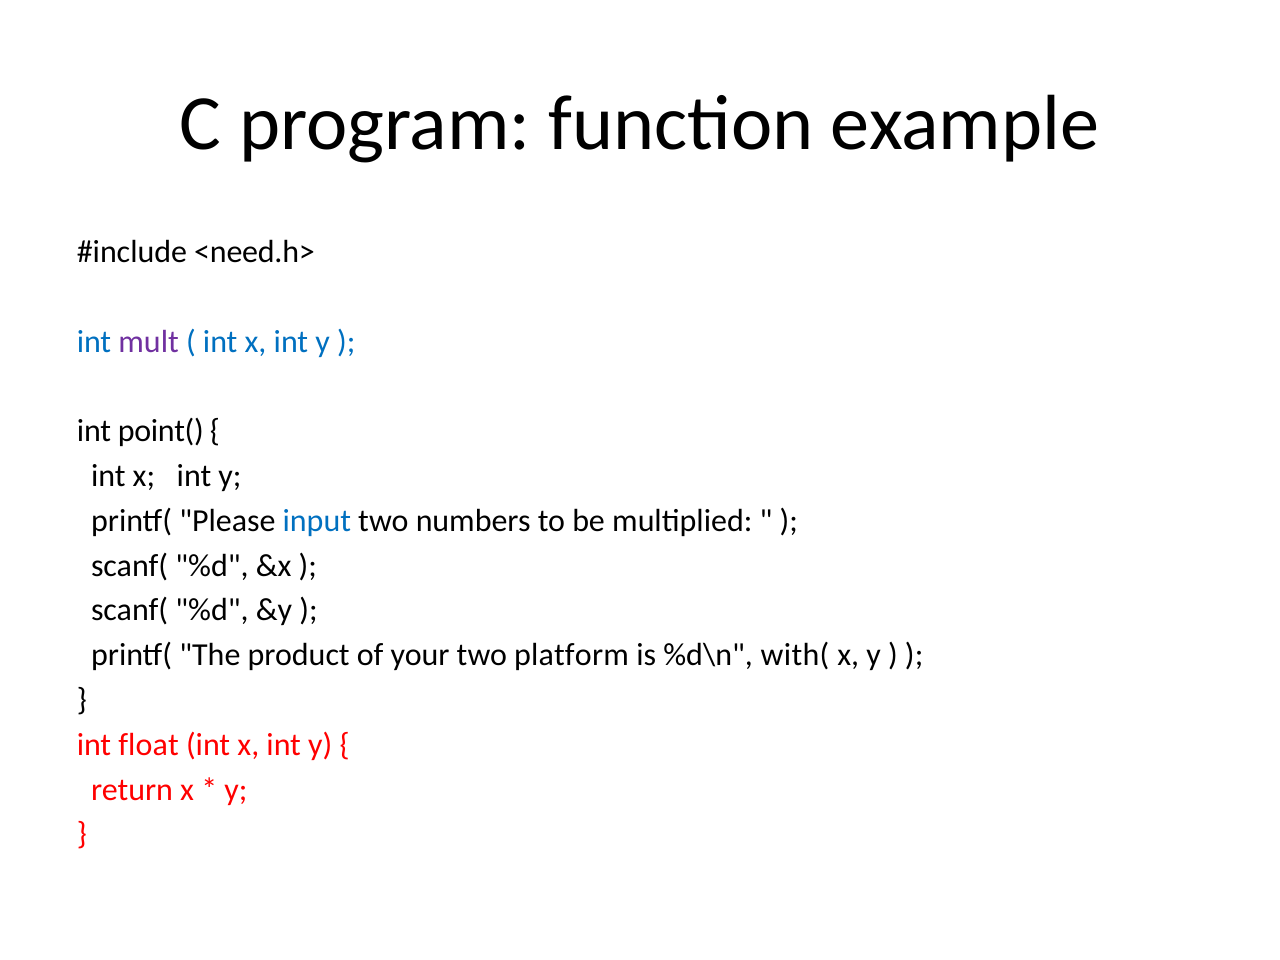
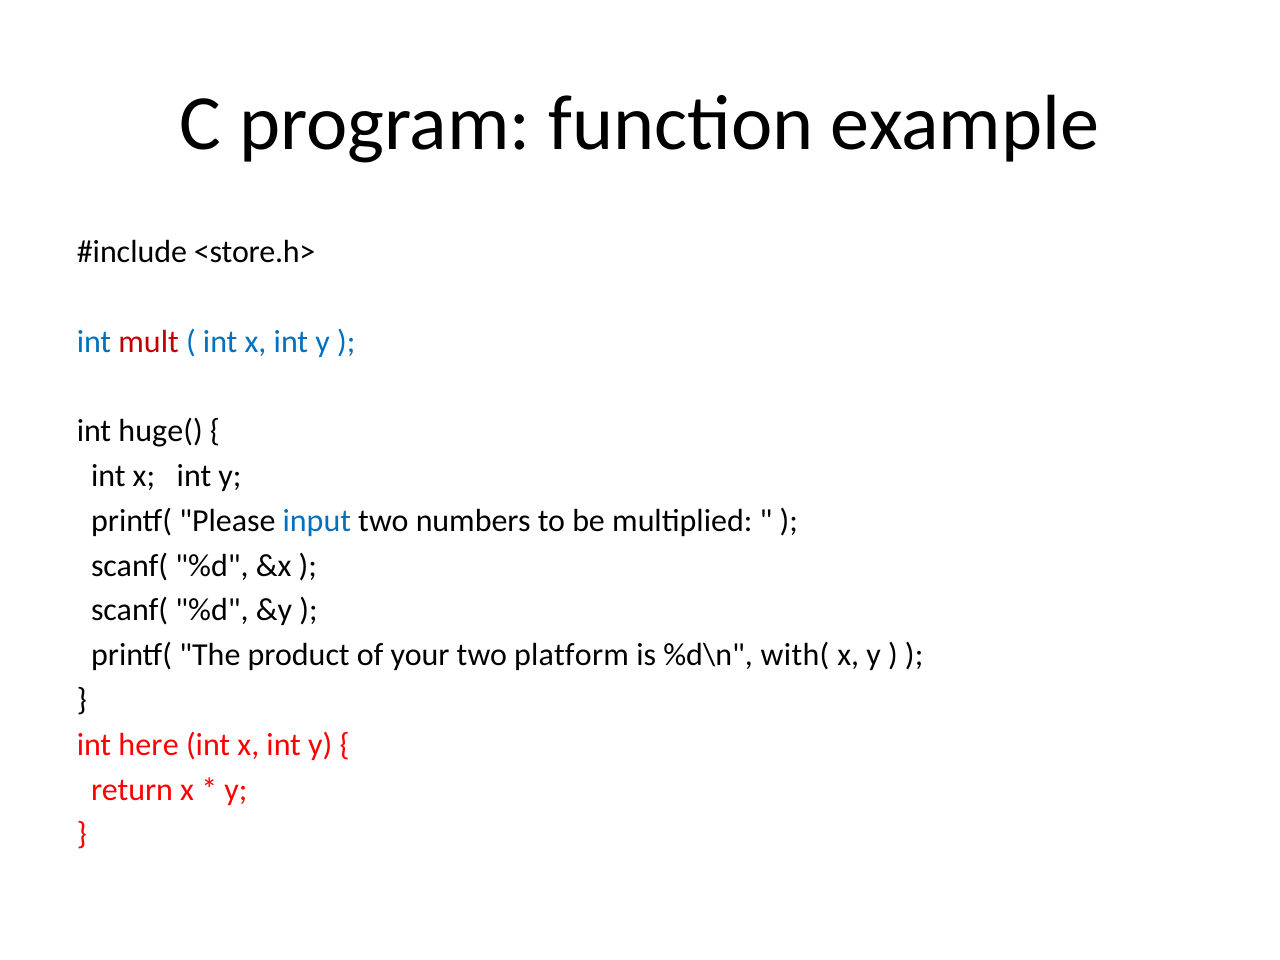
<need.h>: <need.h> -> <store.h> (255, 252)
mult colour: purple -> red (149, 341)
point(: point( -> huge( (161, 431)
float: float -> here (149, 745)
